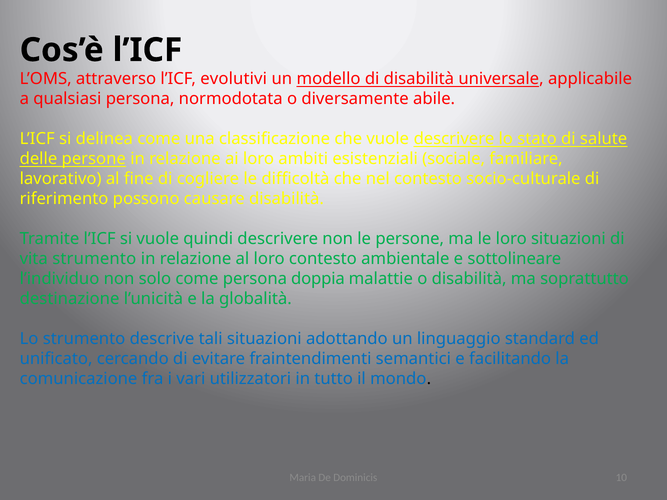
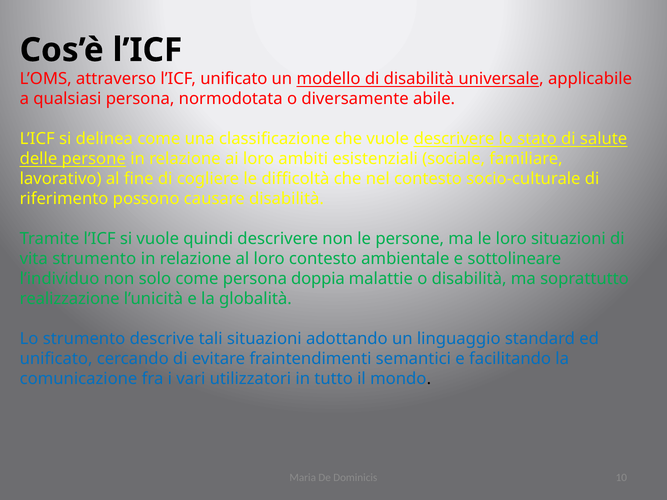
l’ICF evolutivi: evolutivi -> unificato (234, 79)
destinazione: destinazione -> realizzazione (70, 299)
